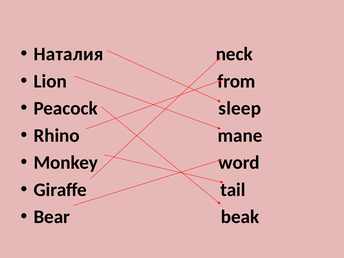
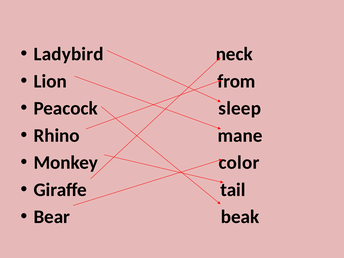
Наталия: Наталия -> Ladybird (69, 54)
word: word -> color (239, 163)
